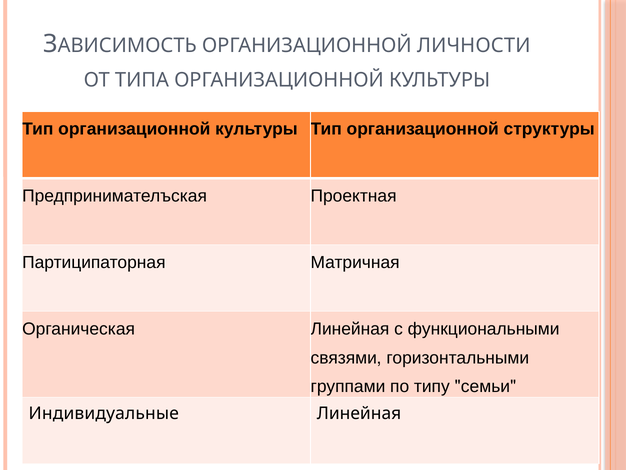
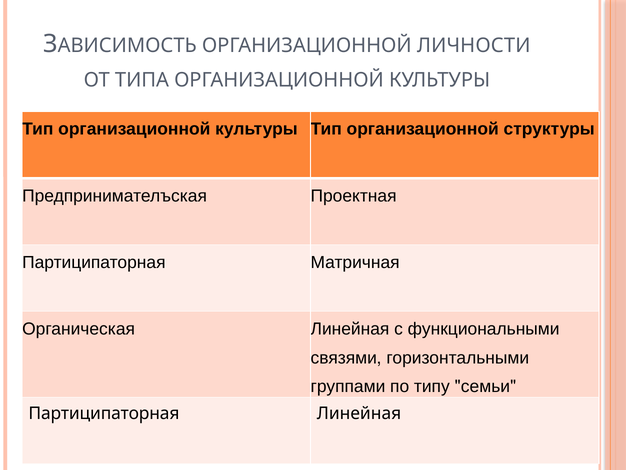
Индивидуальные: Индивидуальные -> Партиципаторная (104, 413)
